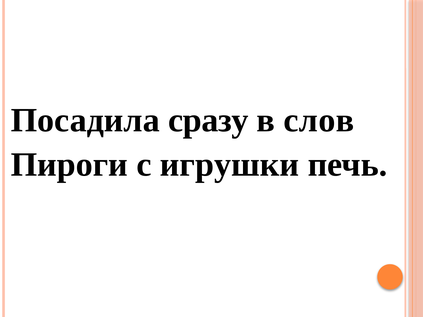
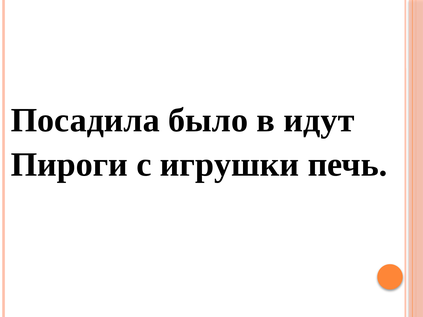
сразу: сразу -> было (208, 120)
слов: слов -> идут (319, 120)
